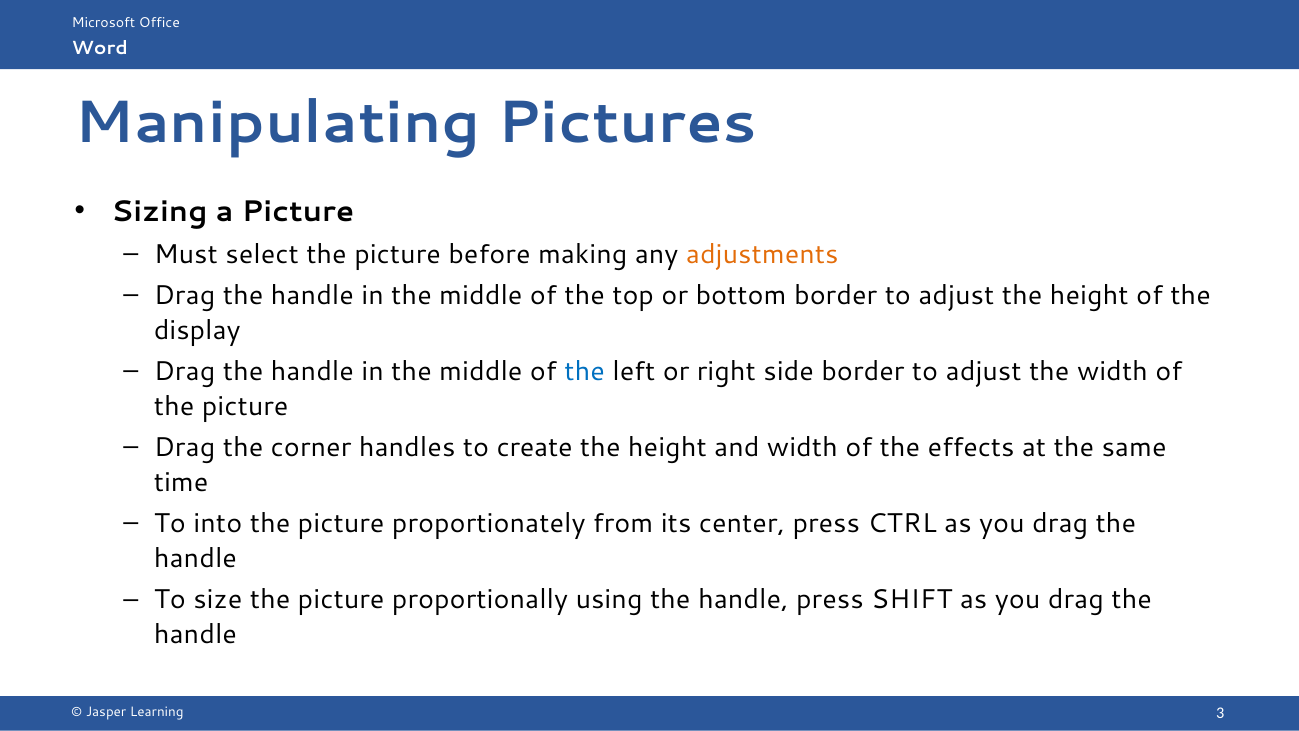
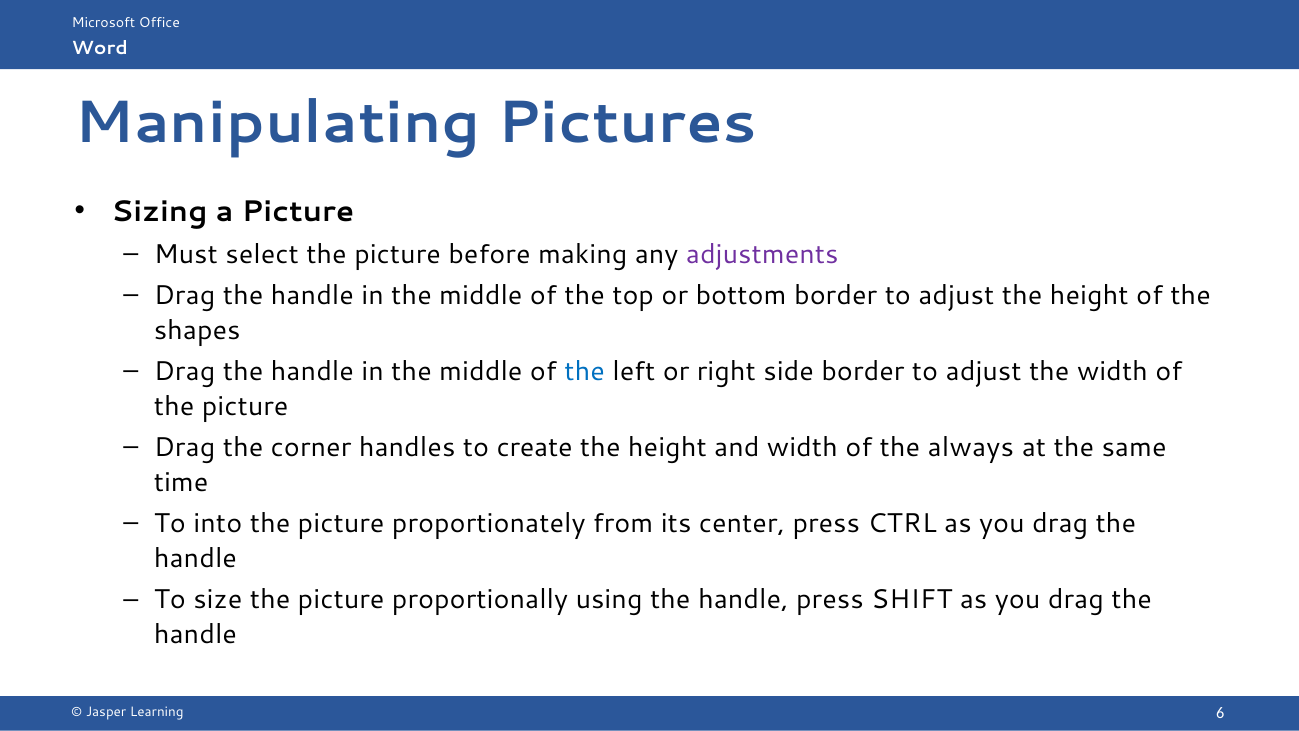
adjustments colour: orange -> purple (762, 254)
display: display -> shapes (197, 330)
effects: effects -> always (971, 447)
3: 3 -> 6 (1220, 712)
